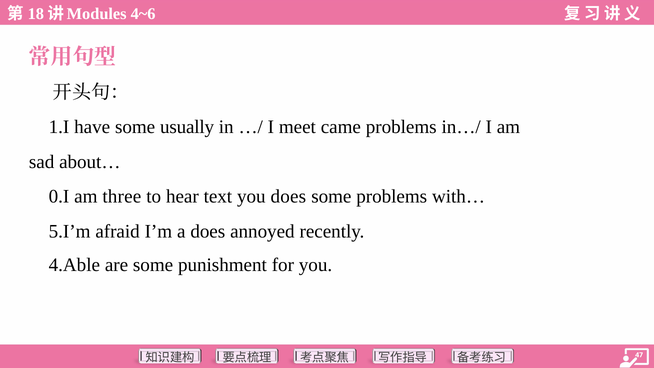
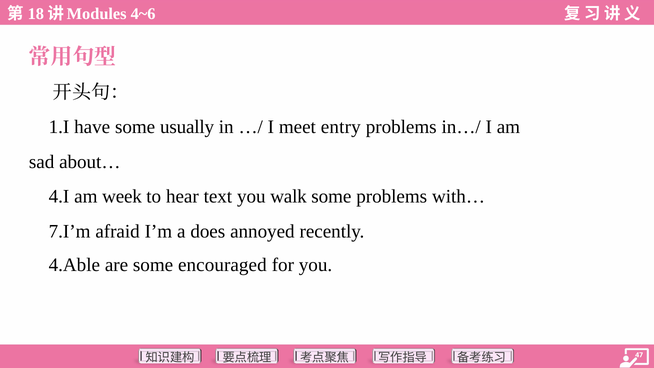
came: came -> entry (341, 127)
0.I: 0.I -> 4.I (59, 197)
three: three -> week (122, 197)
you does: does -> walk (289, 197)
5.I’m: 5.I’m -> 7.I’m (70, 231)
punishment: punishment -> encouraged (222, 265)
